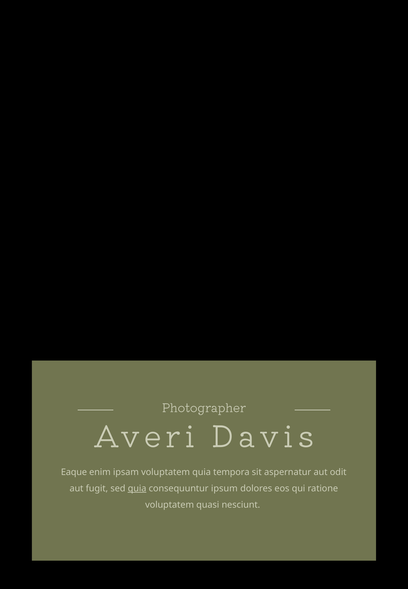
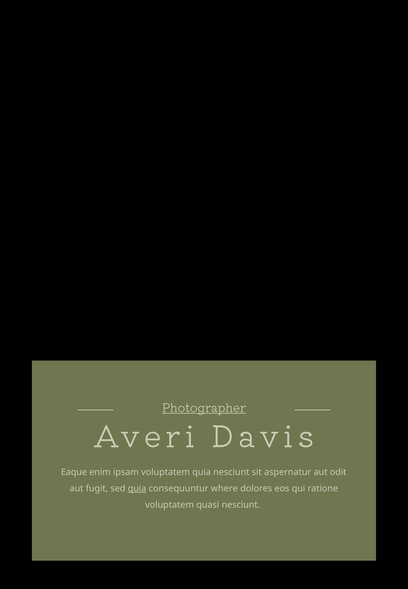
Photographer underline: none -> present (204, 409)
quia tempora: tempora -> nesciunt (231, 472)
ipsum: ipsum -> where (224, 489)
